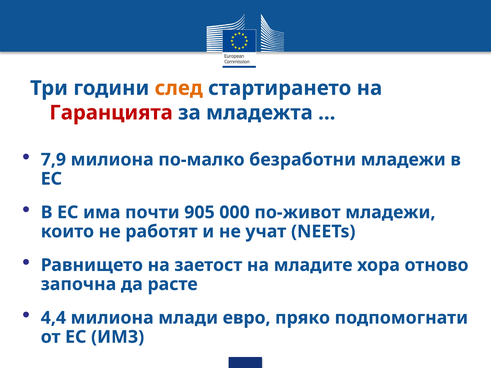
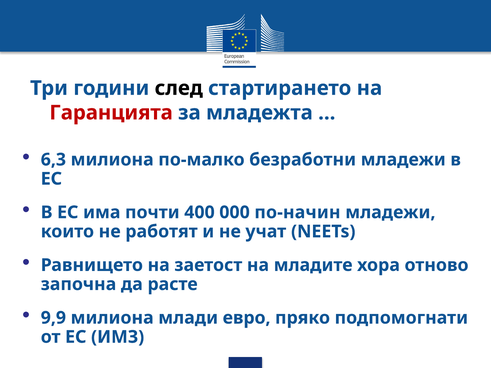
след colour: orange -> black (179, 88)
7,9: 7,9 -> 6,3 (53, 160)
905: 905 -> 400 (199, 213)
по-живот: по-живот -> по-начин (297, 213)
4,4: 4,4 -> 9,9 (53, 318)
